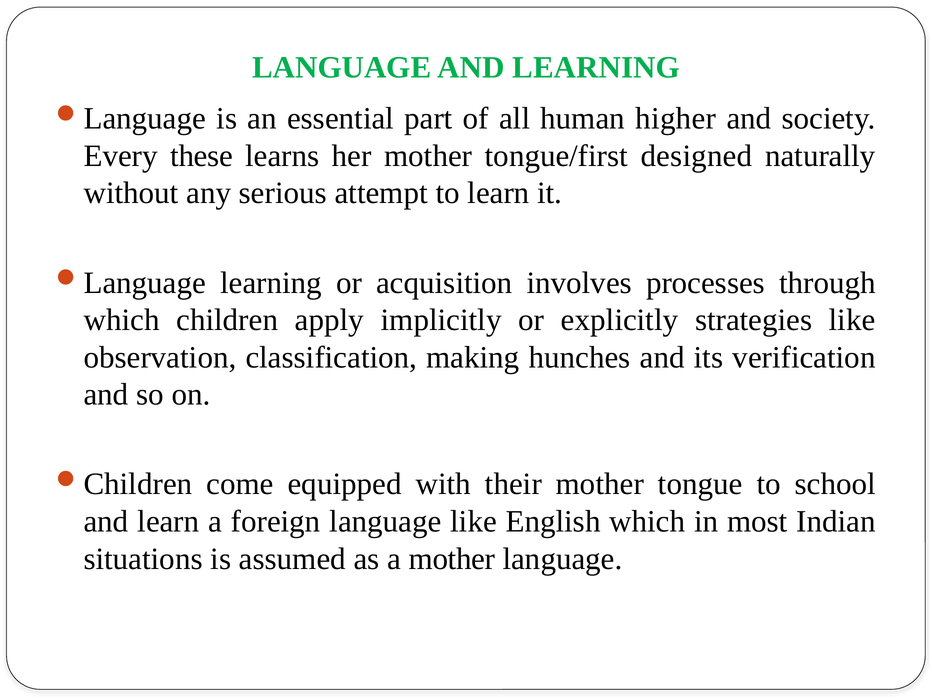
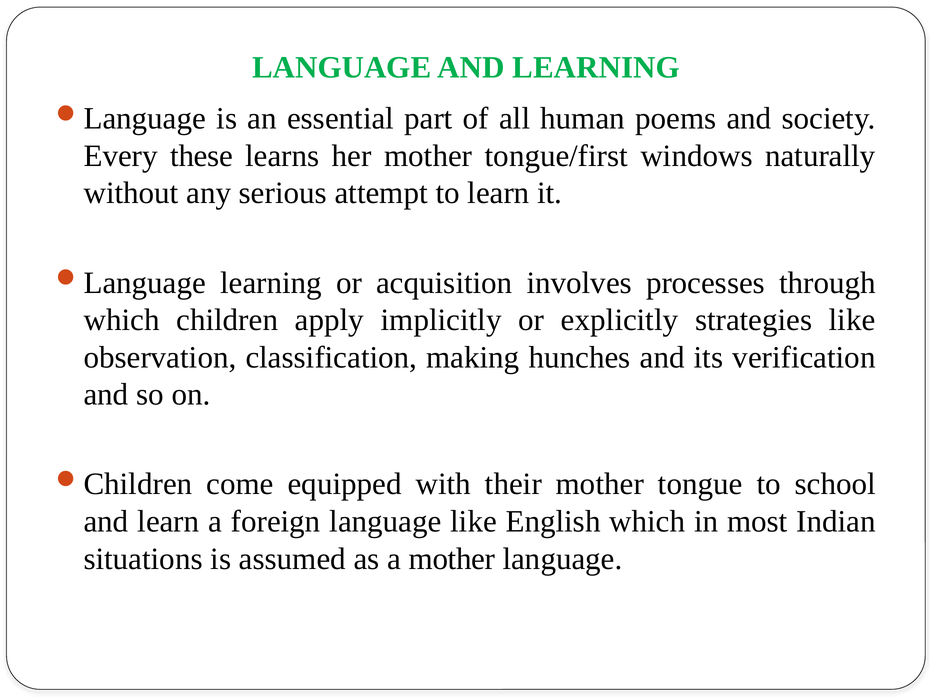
higher: higher -> poems (676, 119)
designed: designed -> windows (697, 156)
